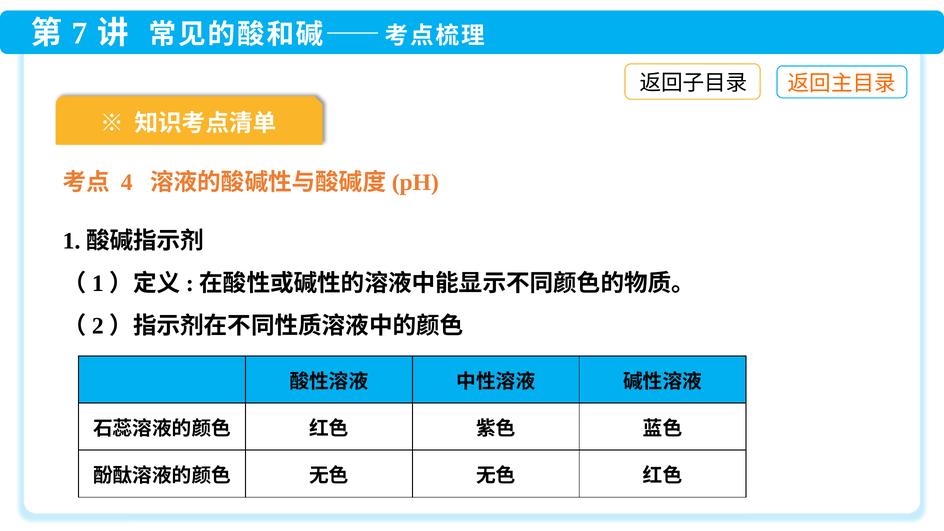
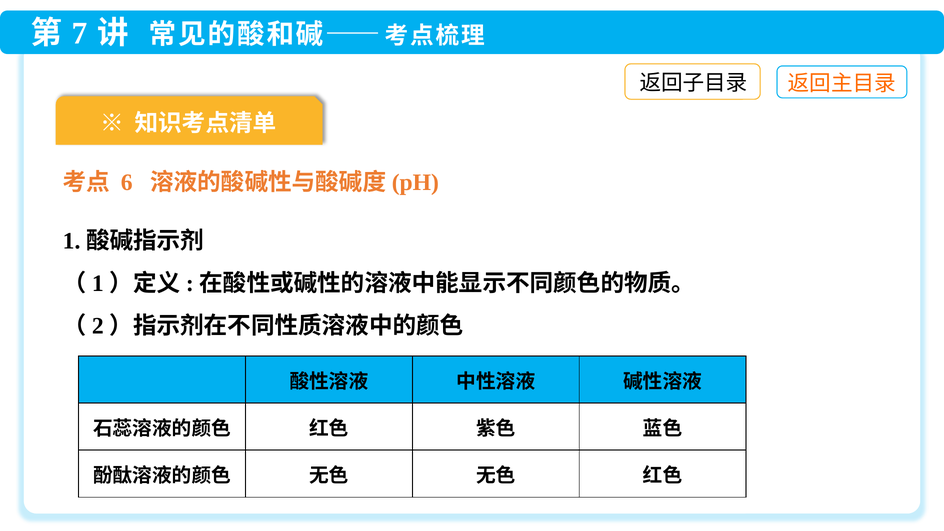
4: 4 -> 6 (127, 183)
